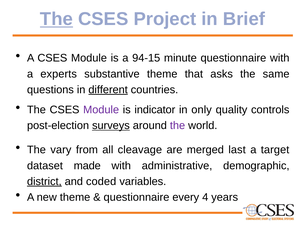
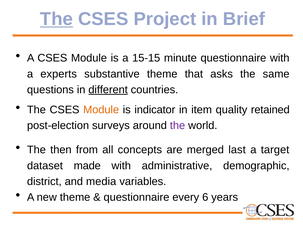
94-15: 94-15 -> 15-15 (146, 58)
Module colour: purple -> orange (101, 109)
only: only -> item (202, 109)
controls: controls -> retained (270, 109)
surveys underline: present -> none (111, 125)
vary: vary -> then (61, 149)
cleavage: cleavage -> concepts (140, 149)
district underline: present -> none (44, 181)
coded: coded -> media (101, 181)
4: 4 -> 6 (205, 197)
